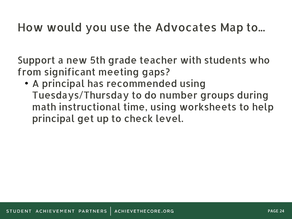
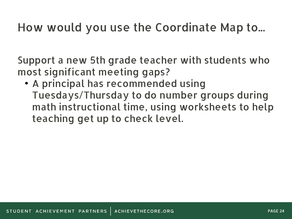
Advocates: Advocates -> Coordinate (186, 28)
from: from -> most (30, 72)
principal: principal -> teaching (53, 119)
